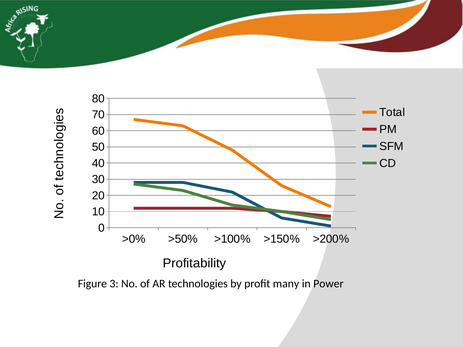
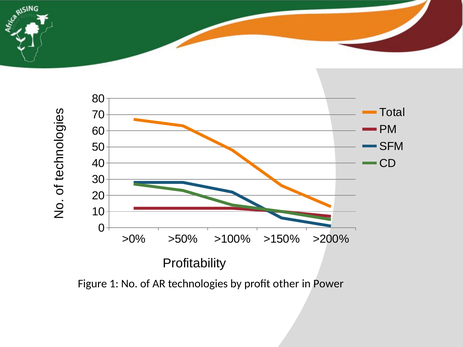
3: 3 -> 1 (114, 284)
many: many -> other (286, 284)
